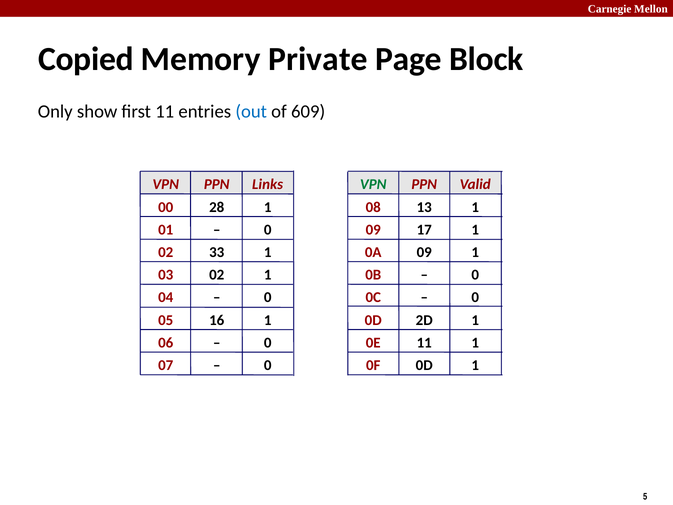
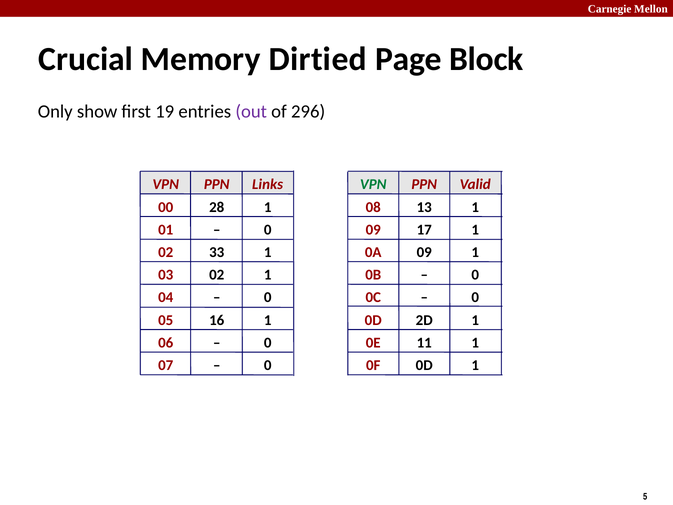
Copied: Copied -> Crucial (86, 59)
Private: Private -> Dirtied (318, 59)
first 11: 11 -> 19 (165, 111)
out colour: blue -> purple (251, 111)
609: 609 -> 296 (308, 111)
